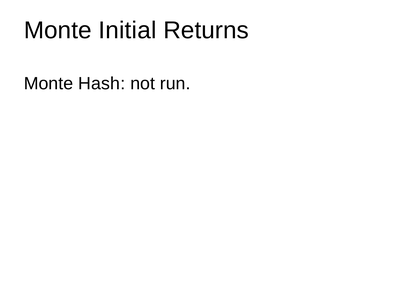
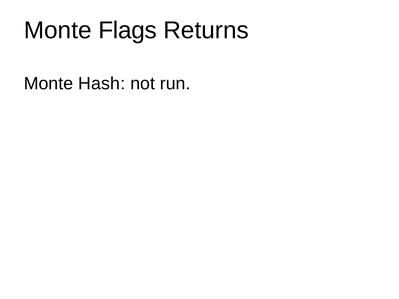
Initial: Initial -> Flags (128, 30)
